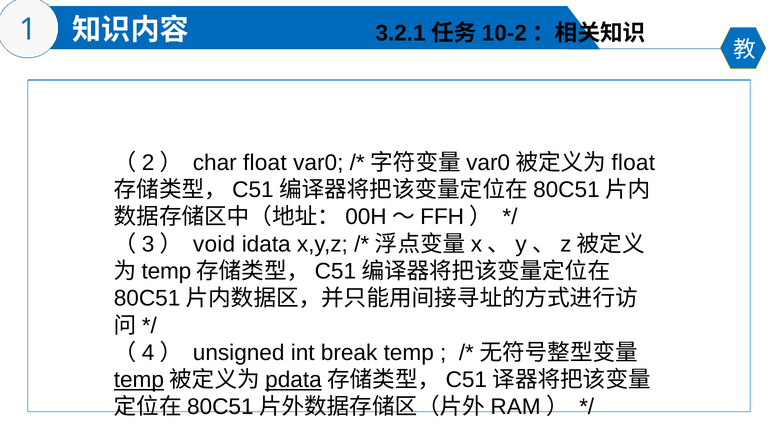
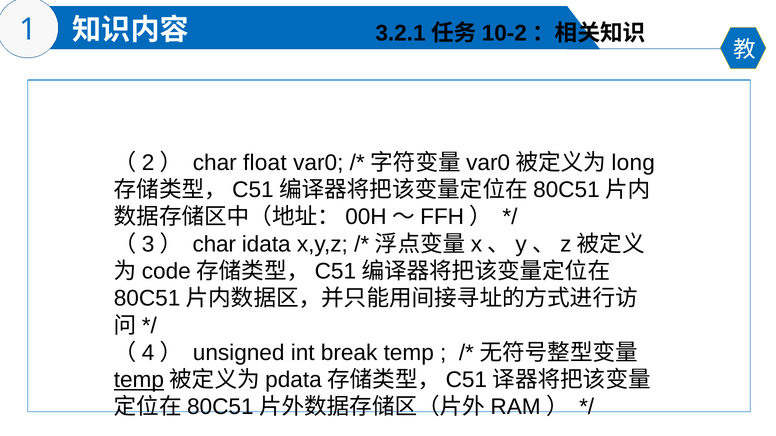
float: float -> long (633, 163)
void: void -> char (214, 244)
temp: temp -> code (166, 272)
pdata underline: present -> none (293, 380)
